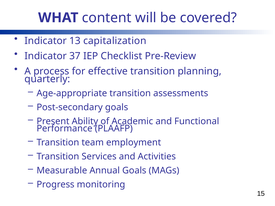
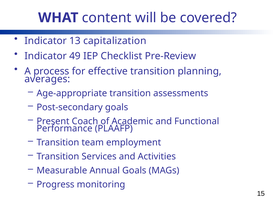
37: 37 -> 49 (75, 56)
quarterly: quarterly -> averages (47, 79)
Ability: Ability -> Coach (85, 122)
